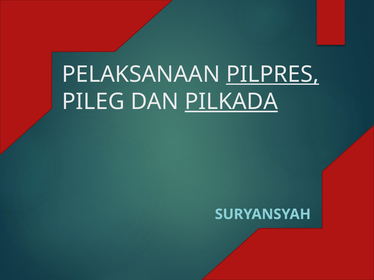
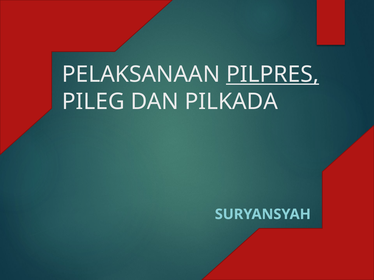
PILKADA underline: present -> none (231, 102)
